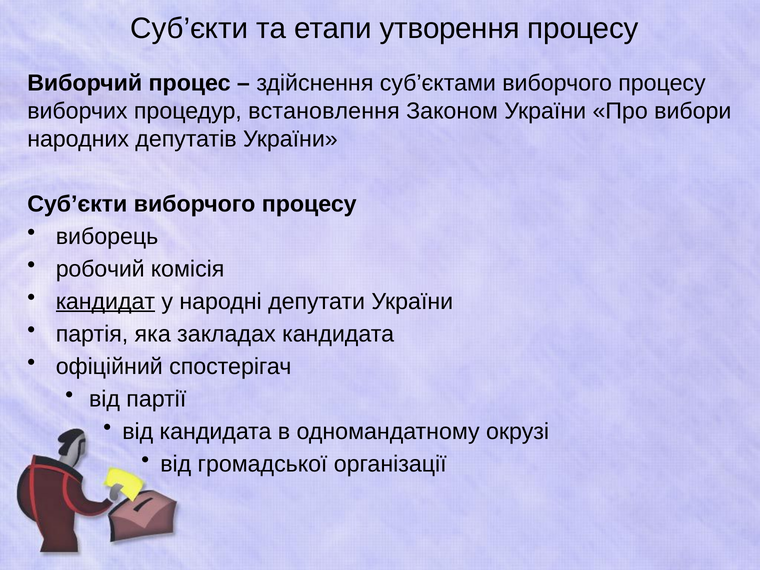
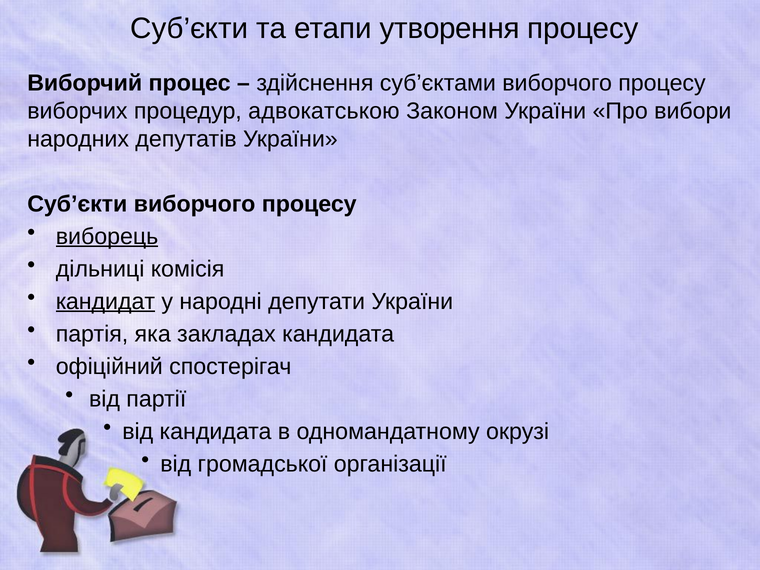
встановлення: встановлення -> адвокатською (324, 111)
виборець underline: none -> present (107, 236)
робочий: робочий -> дільниці (100, 269)
